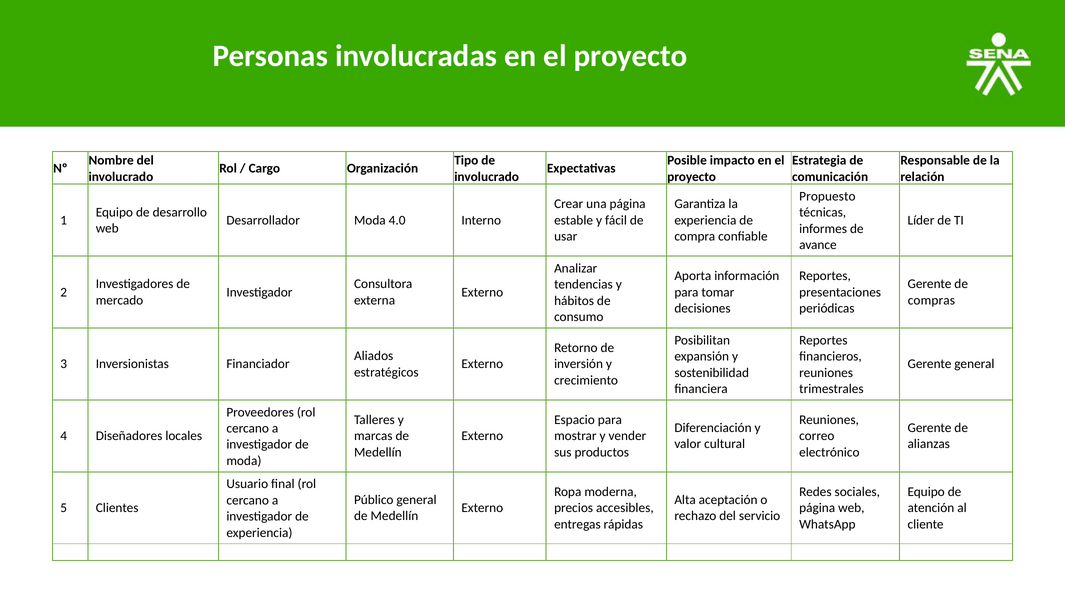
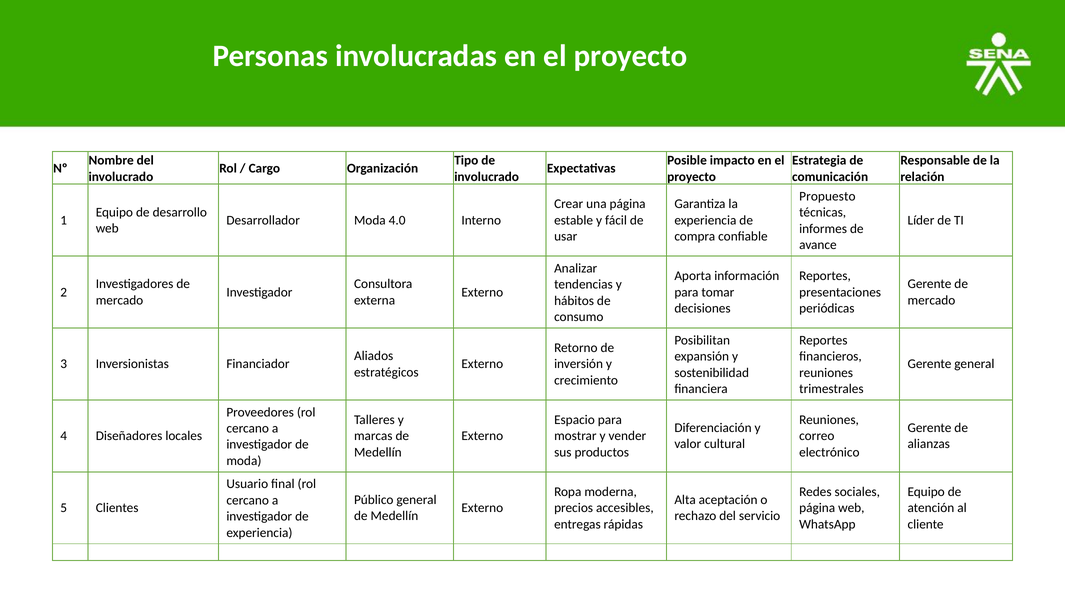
compras: compras -> mercado (931, 300)
